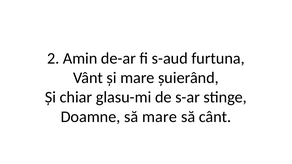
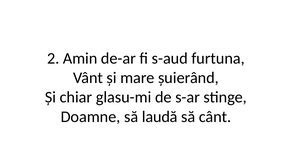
să mare: mare -> laudă (160, 117)
